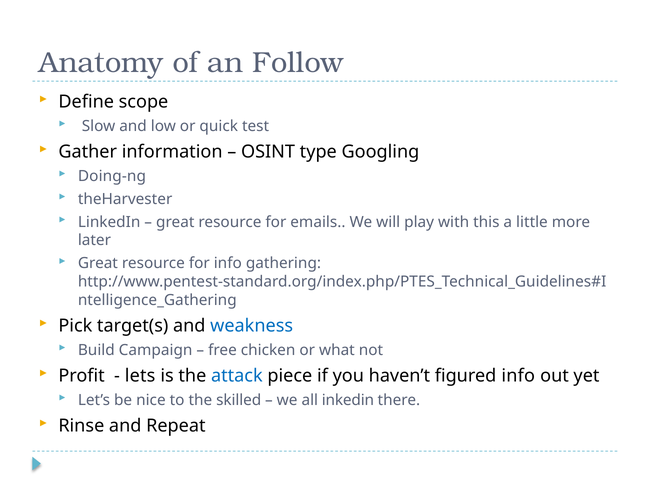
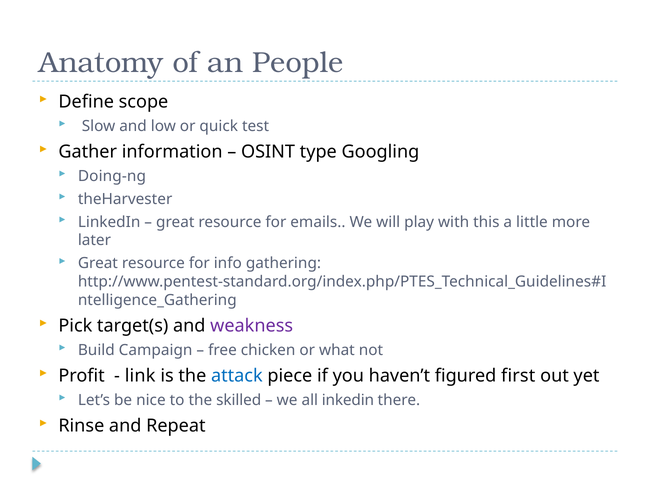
Follow: Follow -> People (298, 63)
weakness colour: blue -> purple (252, 326)
lets: lets -> link (140, 376)
figured info: info -> first (518, 376)
